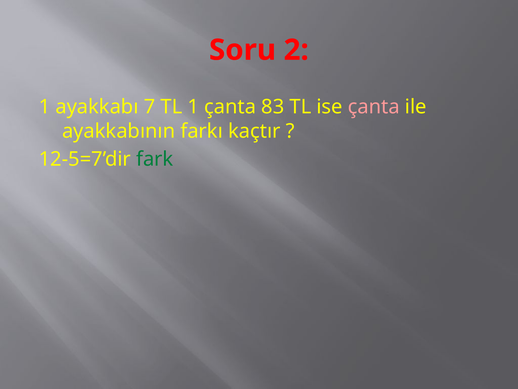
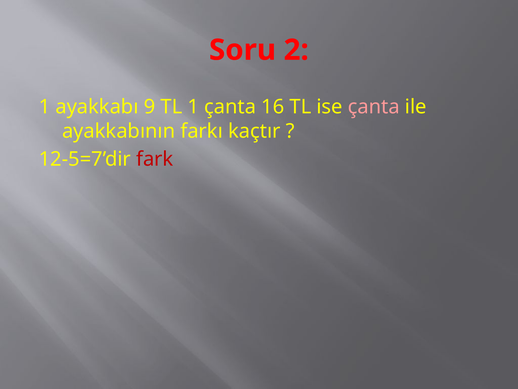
7: 7 -> 9 (150, 107)
83: 83 -> 16 (273, 107)
fark colour: green -> red (155, 159)
